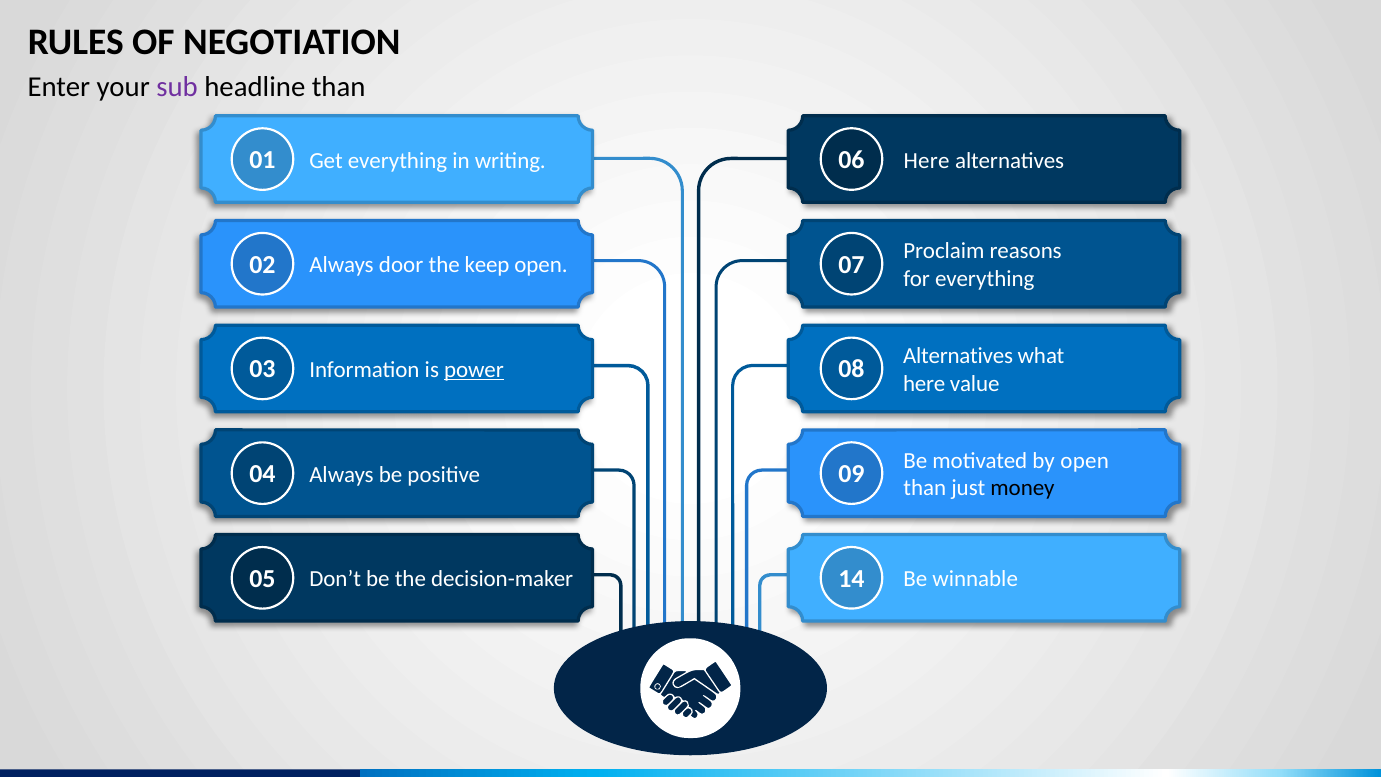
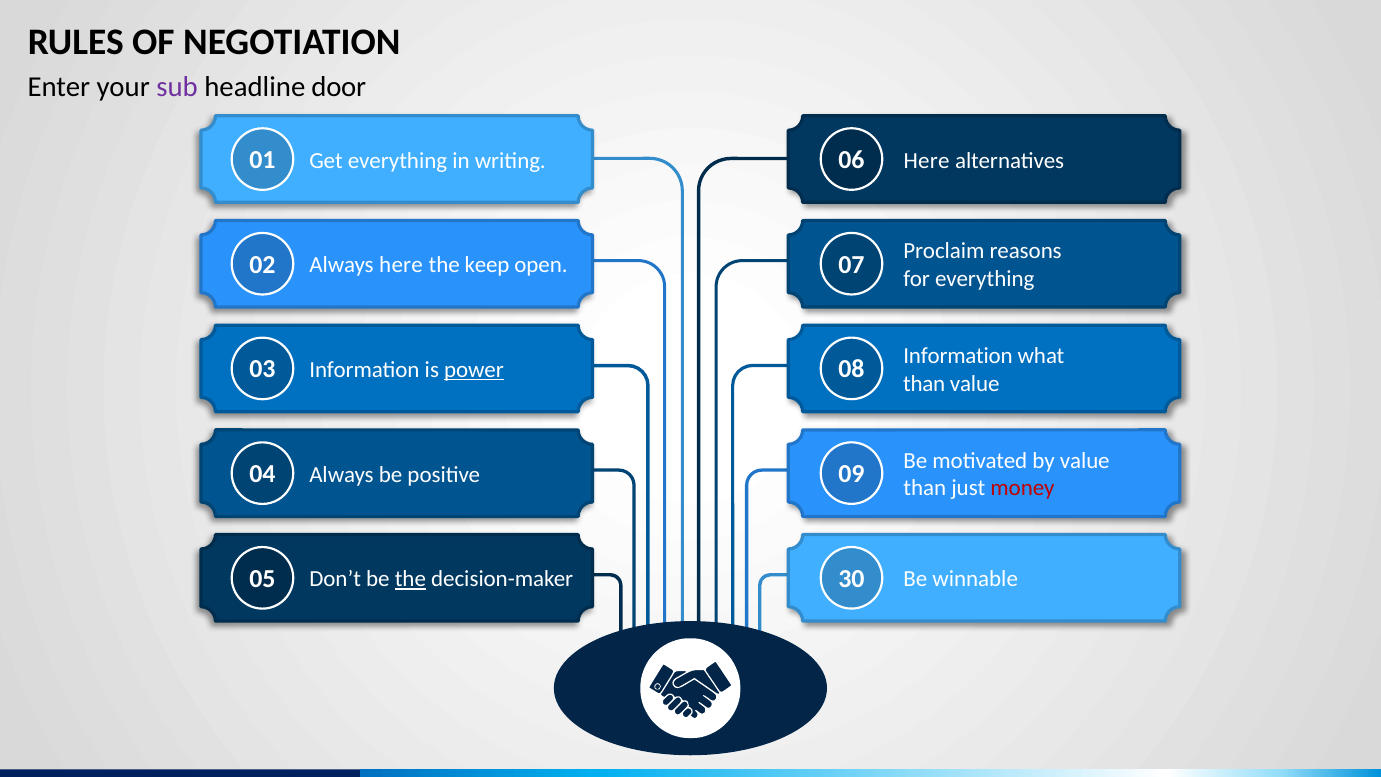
headline than: than -> door (339, 87)
Always door: door -> here (401, 265)
Alternatives: Alternatives -> Information (958, 356)
here: here -> than (924, 383)
by open: open -> value (1085, 460)
money colour: black -> red (1022, 488)
14: 14 -> 30 (851, 578)
the underline: none -> present (410, 579)
